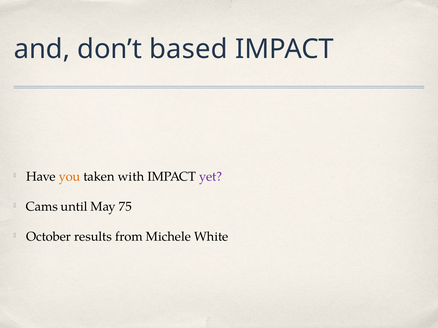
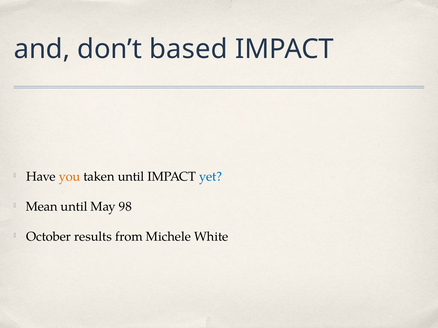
taken with: with -> until (131, 177)
yet colour: purple -> blue (211, 177)
Cams: Cams -> Mean (42, 207)
75: 75 -> 98 (125, 207)
